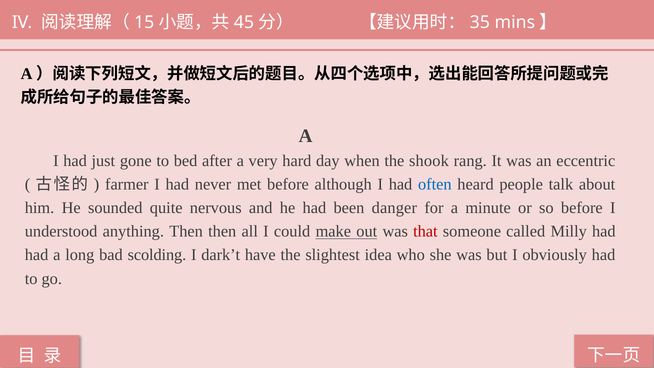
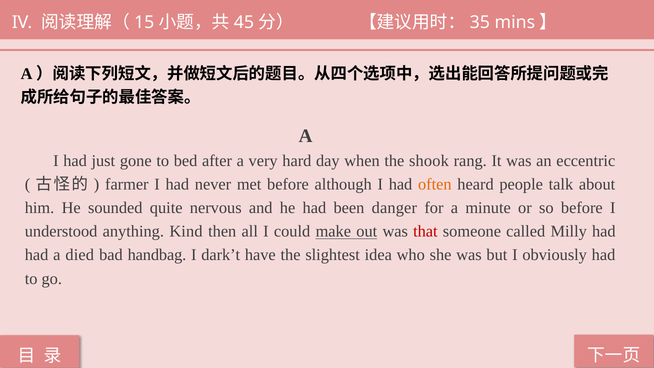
often colour: blue -> orange (435, 184)
anything Then: Then -> Kind (186, 231)
long: long -> died (80, 255)
scolding: scolding -> handbag (157, 255)
